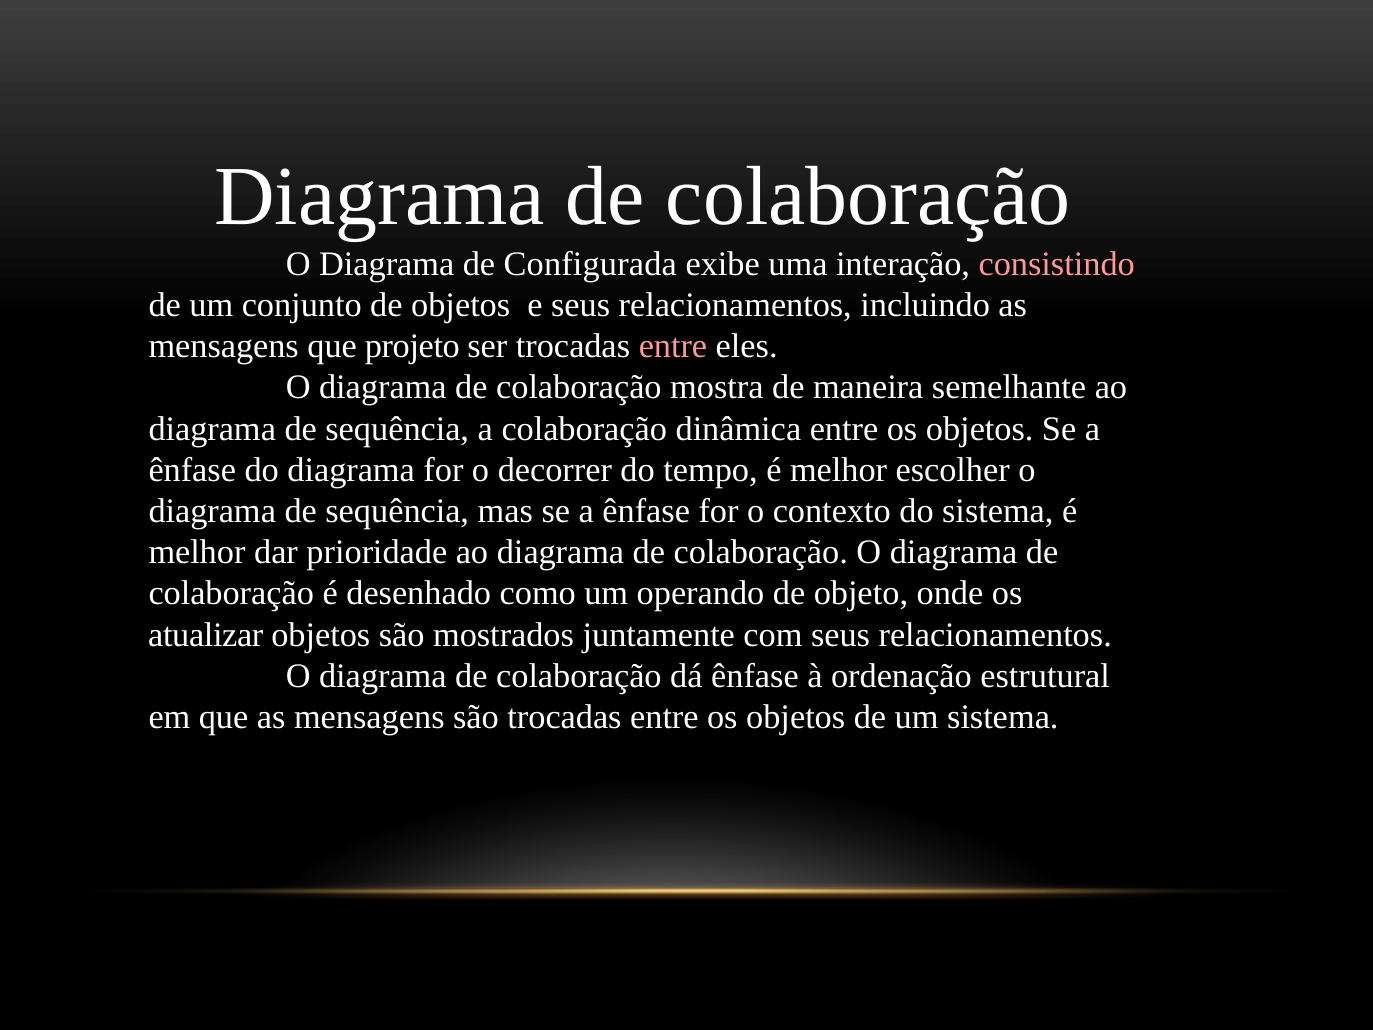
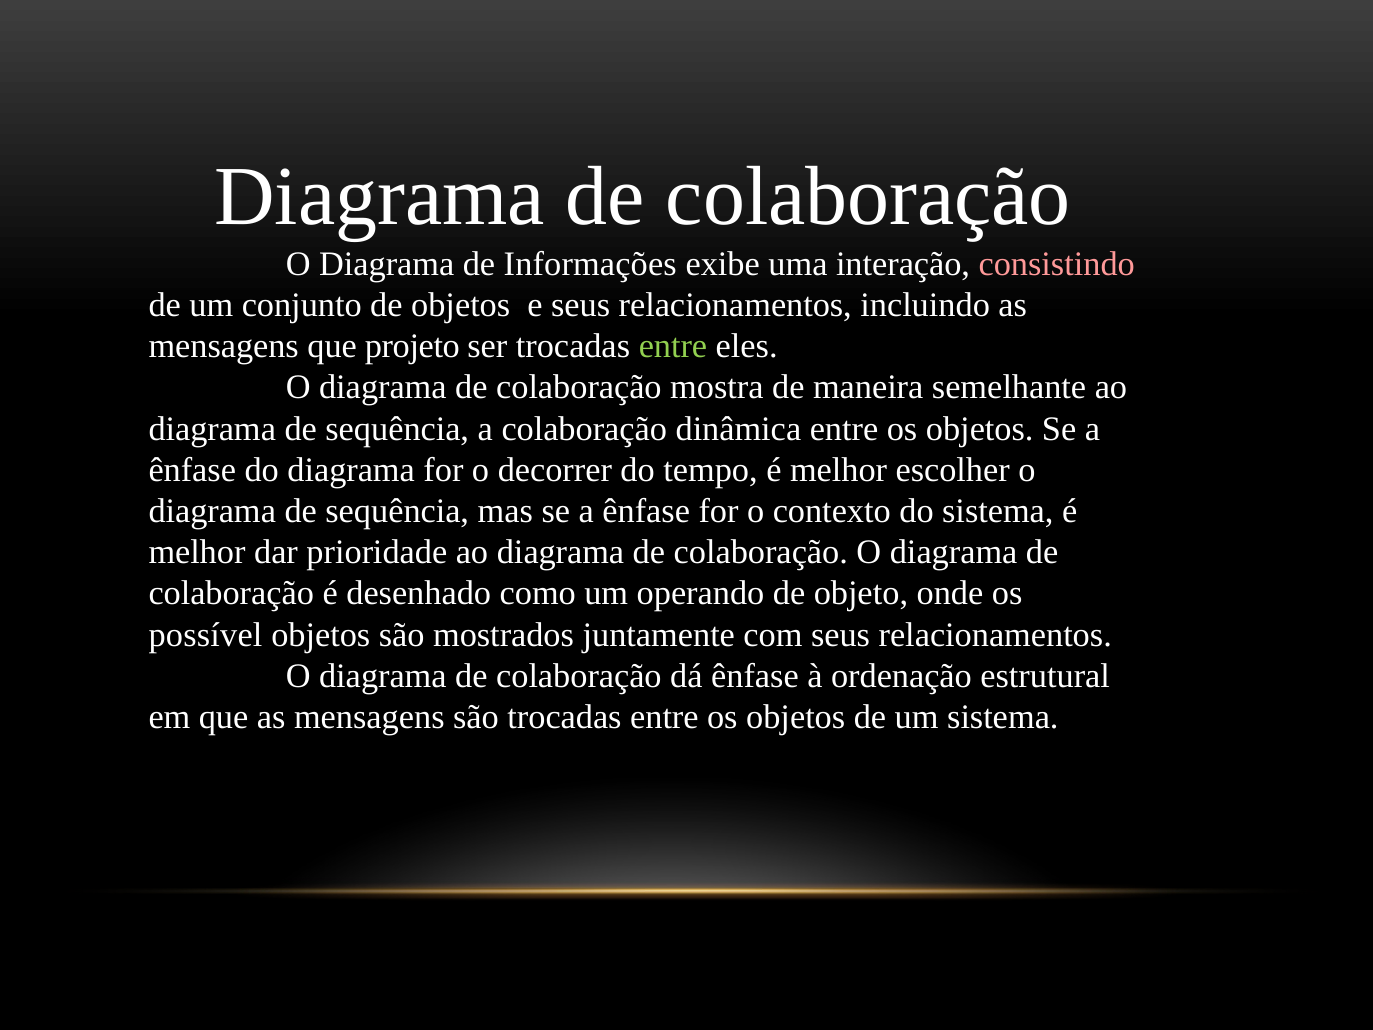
Configurada: Configurada -> Informações (590, 264)
entre colour: pink -> light green (673, 346)
atualizar: atualizar -> possível (206, 635)
